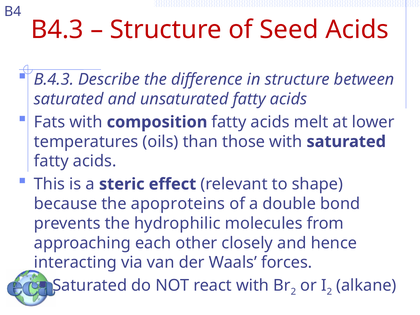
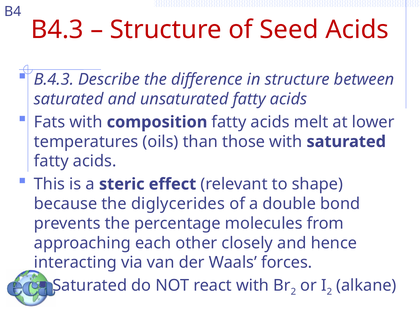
apoproteins: apoproteins -> diglycerides (178, 204)
hydrophilic: hydrophilic -> percentage (177, 223)
